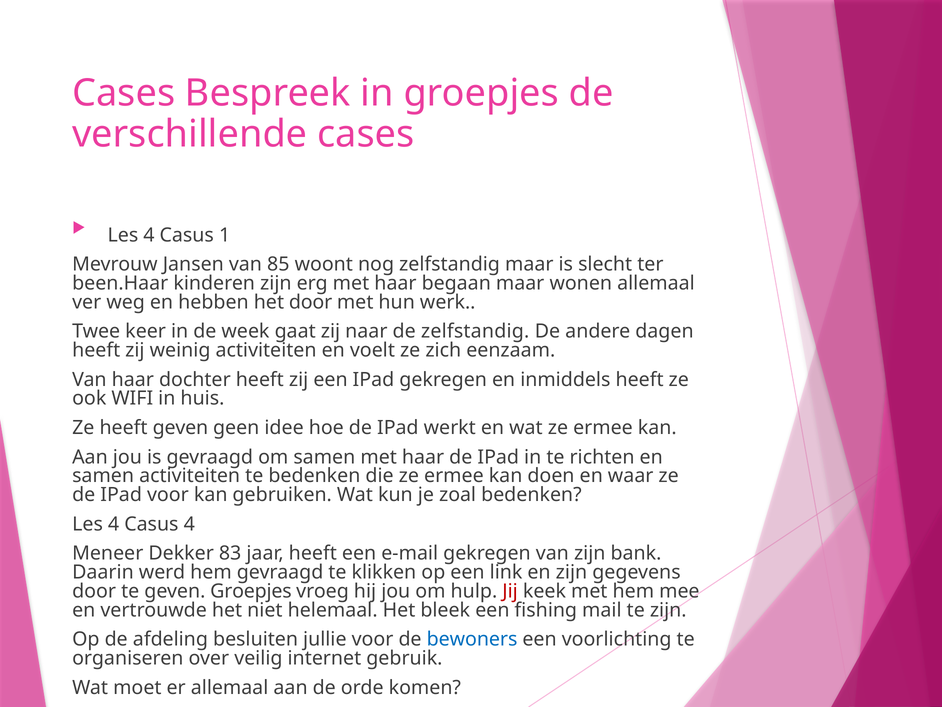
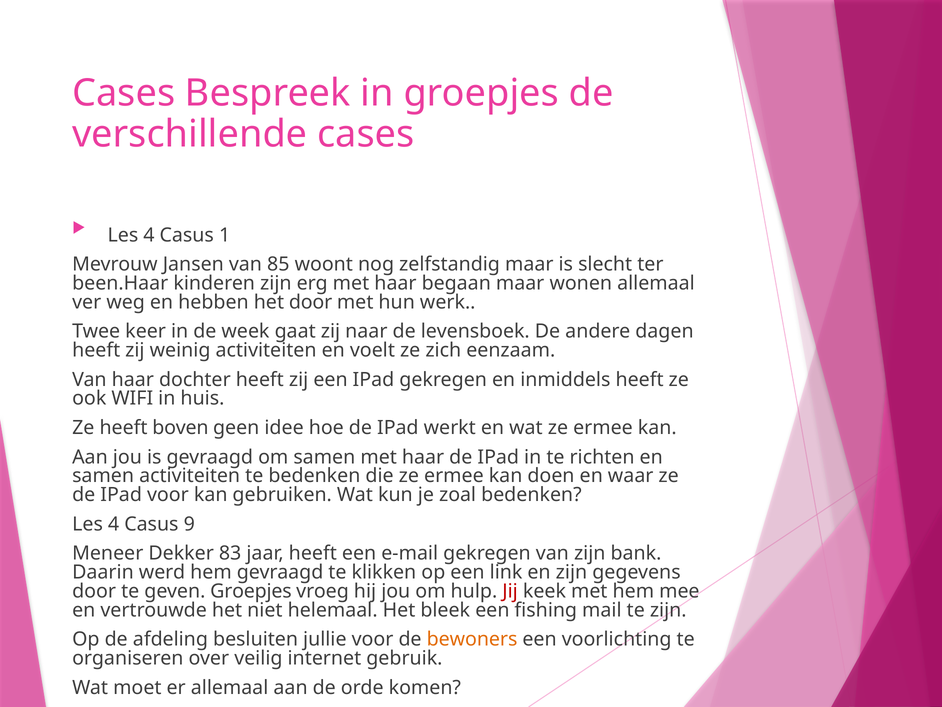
de zelfstandig: zelfstandig -> levensboek (475, 331)
heeft geven: geven -> boven (180, 428)
Casus 4: 4 -> 9 (189, 524)
bewoners colour: blue -> orange (472, 639)
